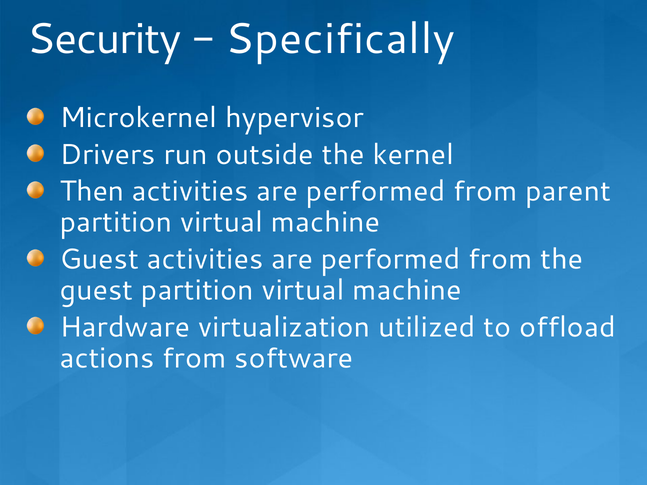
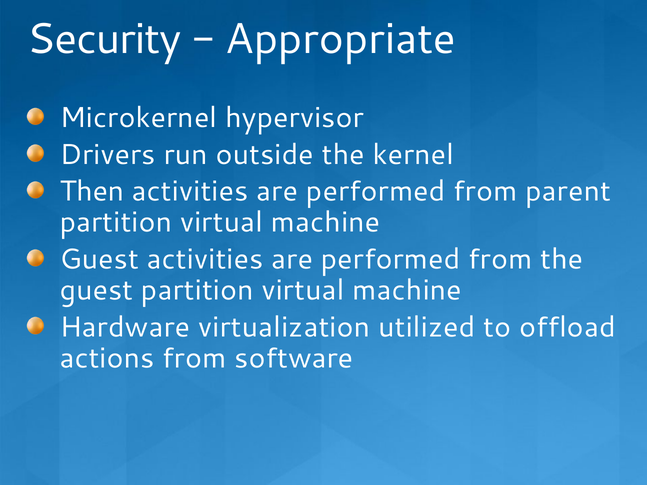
Specifically: Specifically -> Appropriate (341, 39)
